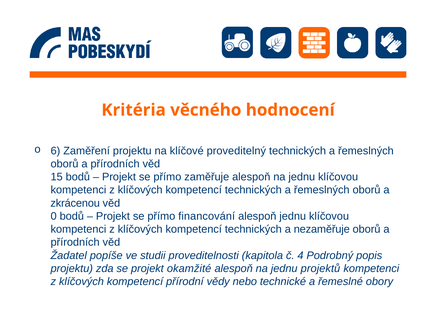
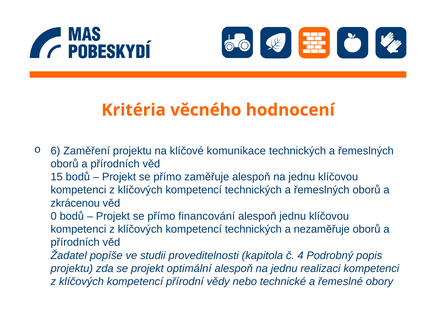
proveditelný: proveditelný -> komunikace (236, 151)
okamžité: okamžité -> optimální (189, 269)
projektů: projektů -> realizaci (321, 269)
